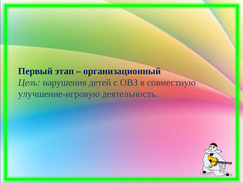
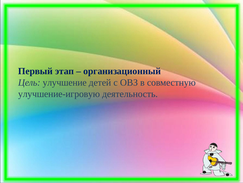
нарушения: нарушения -> улучшение (65, 82)
